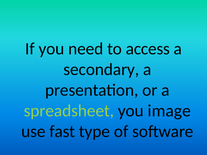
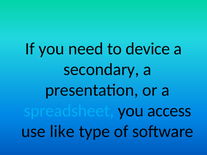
access: access -> device (148, 49)
spreadsheet colour: light green -> light blue (69, 111)
image: image -> access (169, 111)
fast: fast -> like (62, 132)
